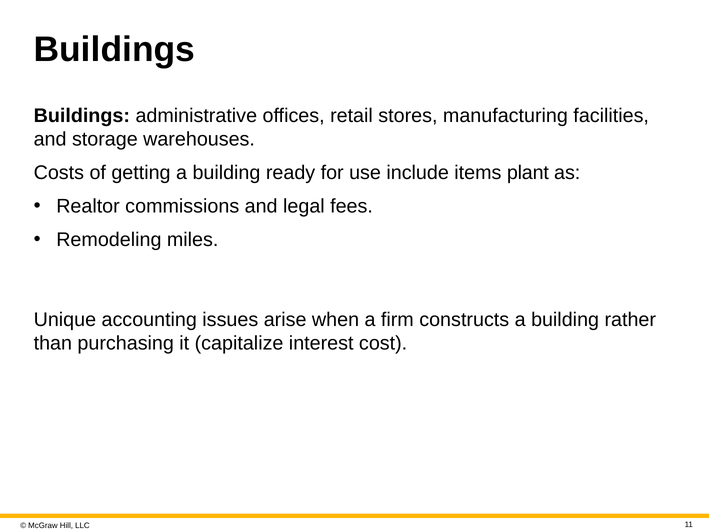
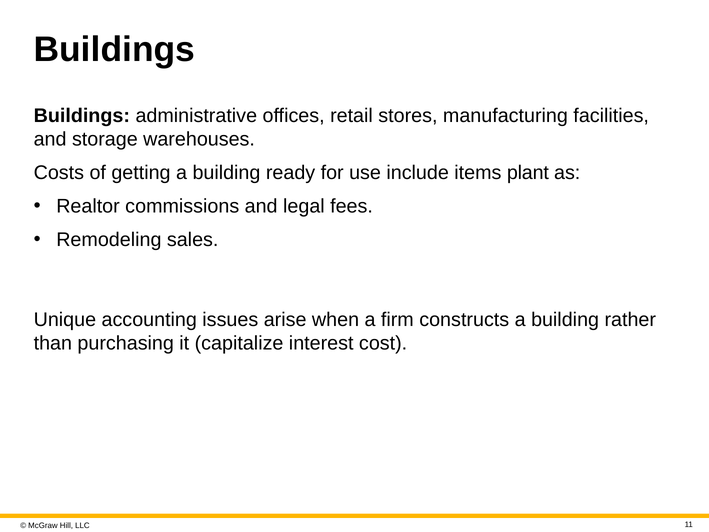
miles: miles -> sales (193, 240)
